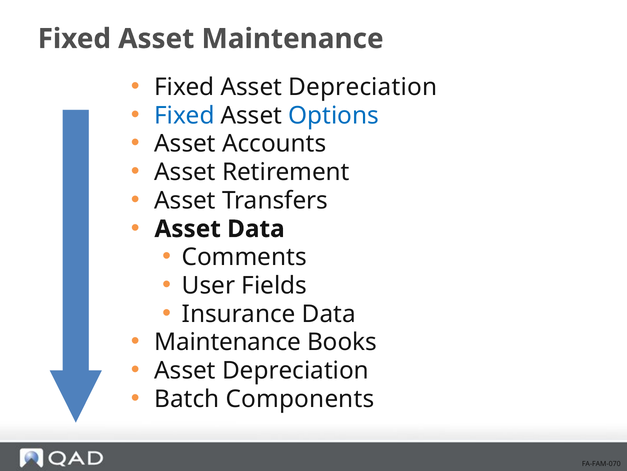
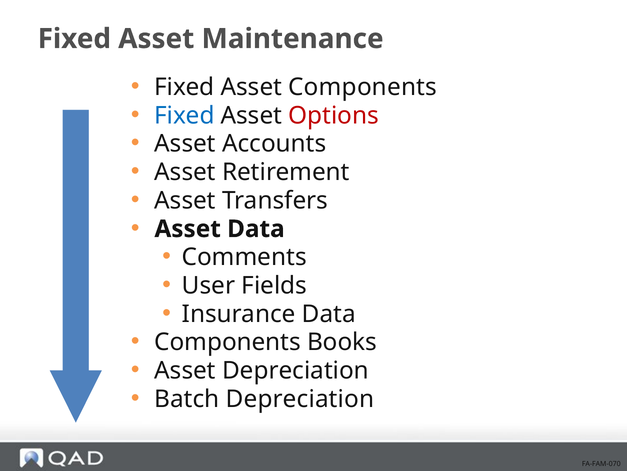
Fixed Asset Depreciation: Depreciation -> Components (363, 87)
Options colour: blue -> red (334, 115)
Maintenance: Maintenance -> Components (228, 342)
Batch Components: Components -> Depreciation (300, 399)
